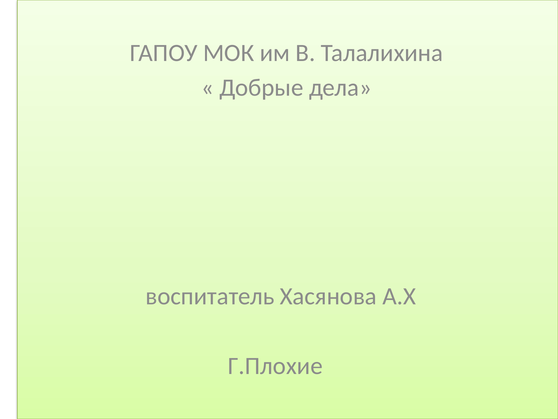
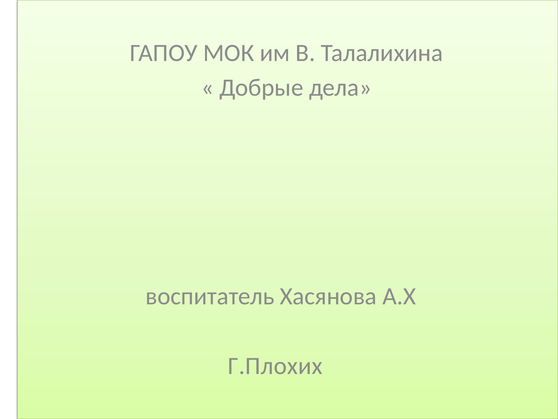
Г.Плохие: Г.Плохие -> Г.Плохих (275, 365)
